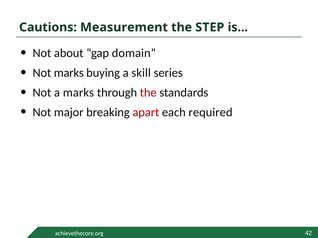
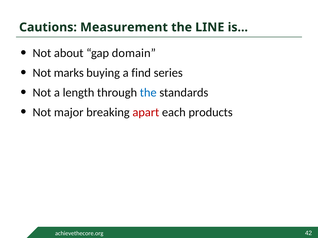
STEP: STEP -> LINE (210, 27)
skill: skill -> find (141, 73)
a marks: marks -> length (79, 93)
the colour: red -> blue (148, 93)
required: required -> products (211, 112)
